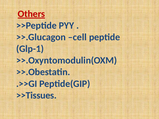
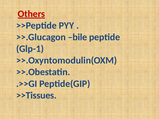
cell: cell -> bile (77, 37)
